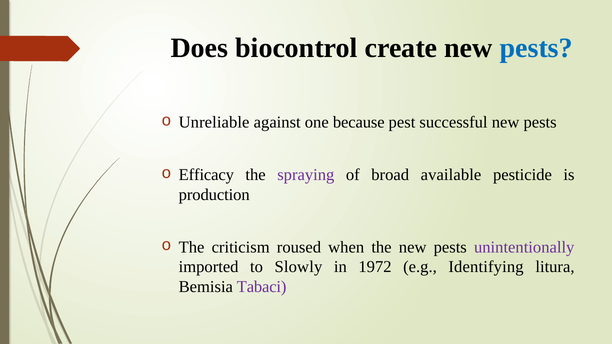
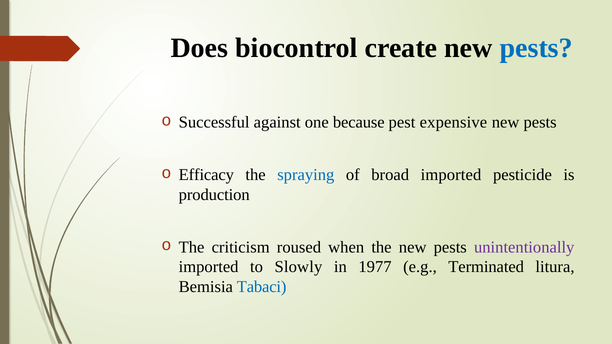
Unreliable: Unreliable -> Successful (214, 122)
successful: successful -> expensive (453, 122)
spraying colour: purple -> blue (306, 175)
broad available: available -> imported (451, 175)
1972: 1972 -> 1977 (375, 267)
Identifying: Identifying -> Terminated (486, 267)
Tabaci colour: purple -> blue (262, 287)
